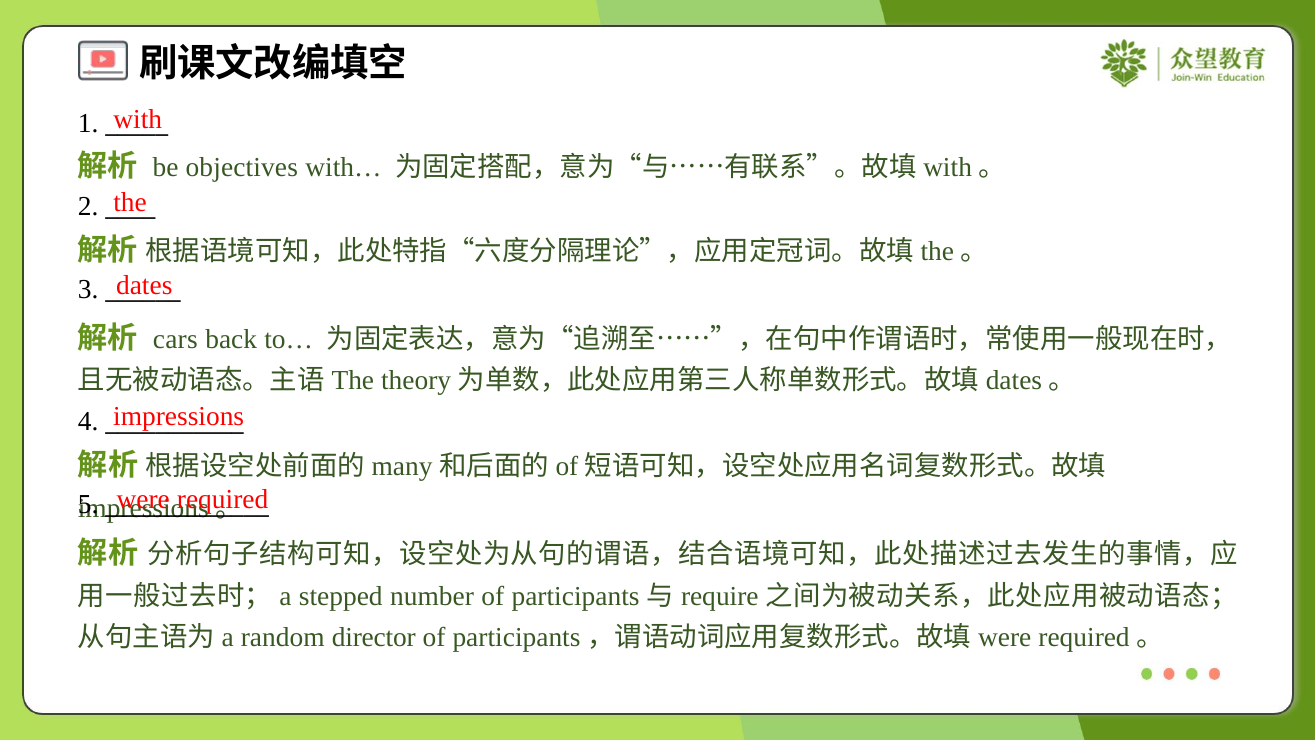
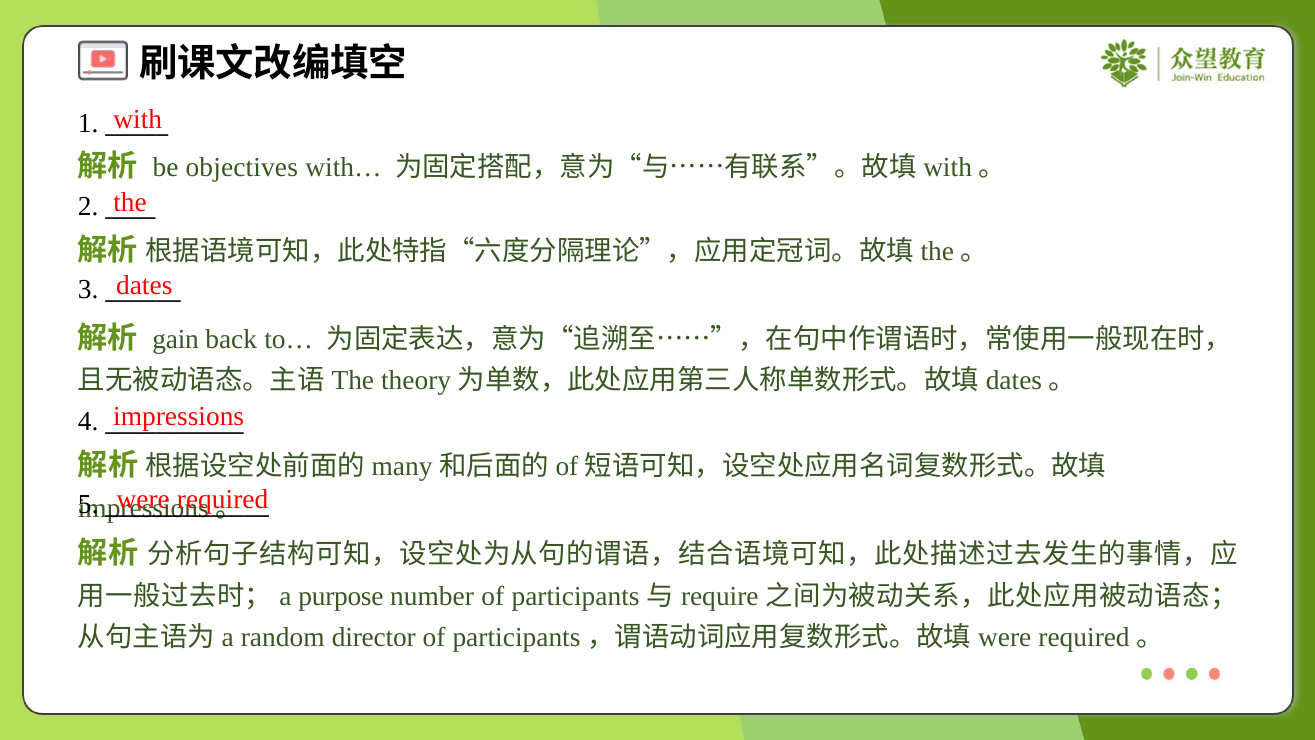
cars: cars -> gain (176, 339)
stepped: stepped -> purpose (341, 596)
